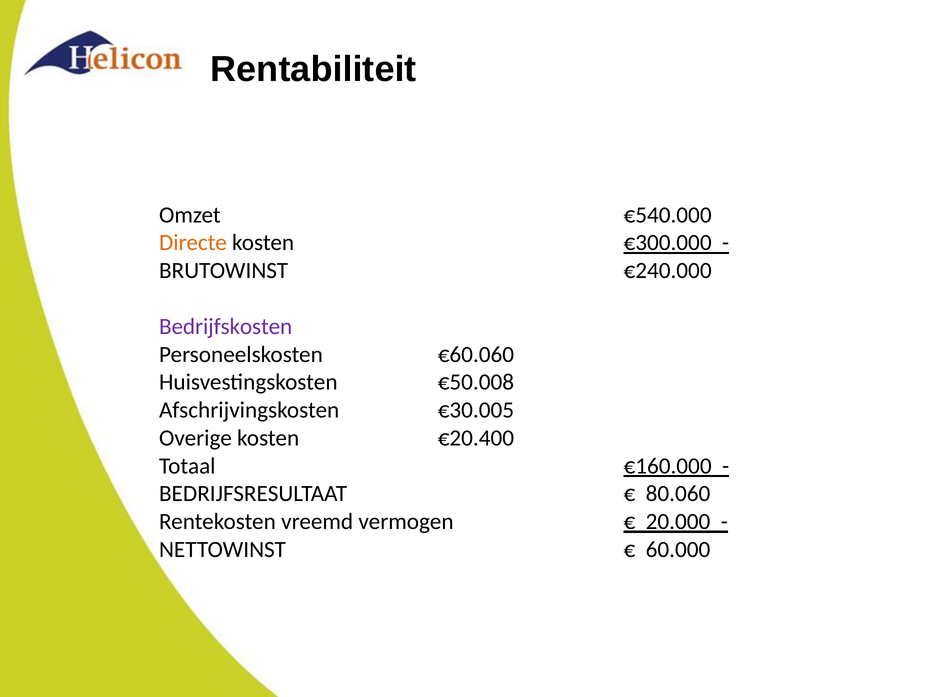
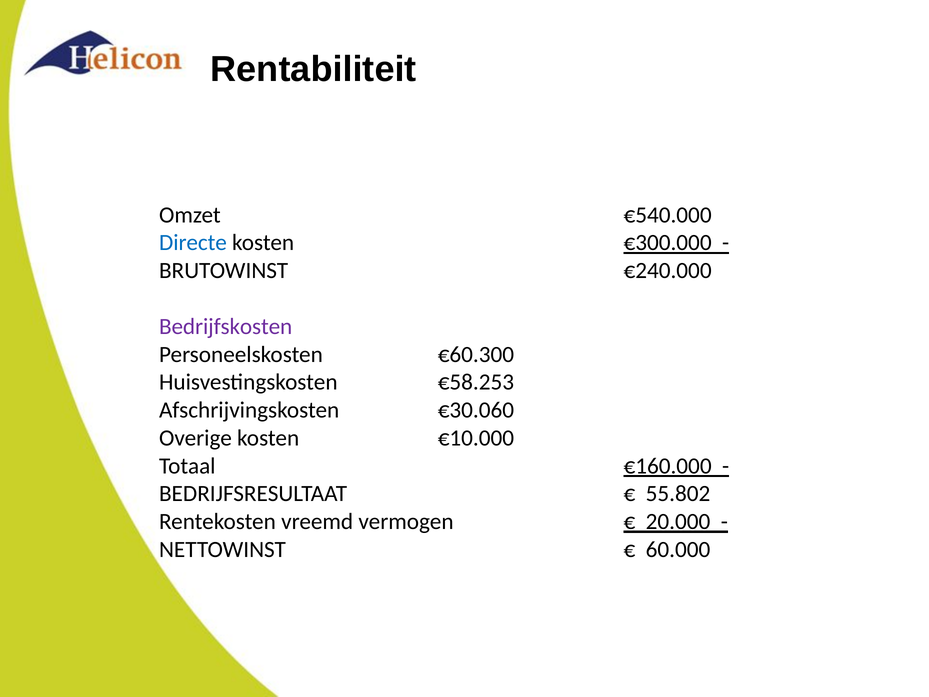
Directe colour: orange -> blue (193, 243)
€60.060: €60.060 -> €60.300 (476, 354)
€50.008: €50.008 -> €58.253 (476, 382)
€30.005: €30.005 -> €30.060 (476, 410)
€20.400: €20.400 -> €10.000 (476, 438)
80.060: 80.060 -> 55.802 (678, 494)
